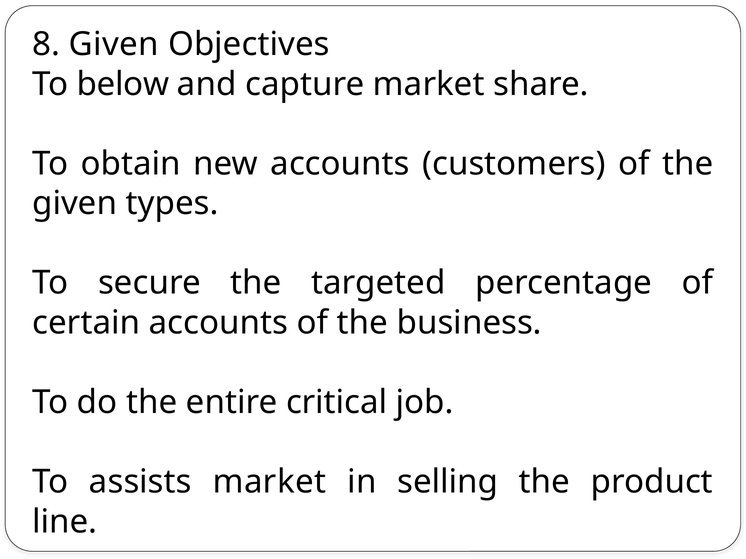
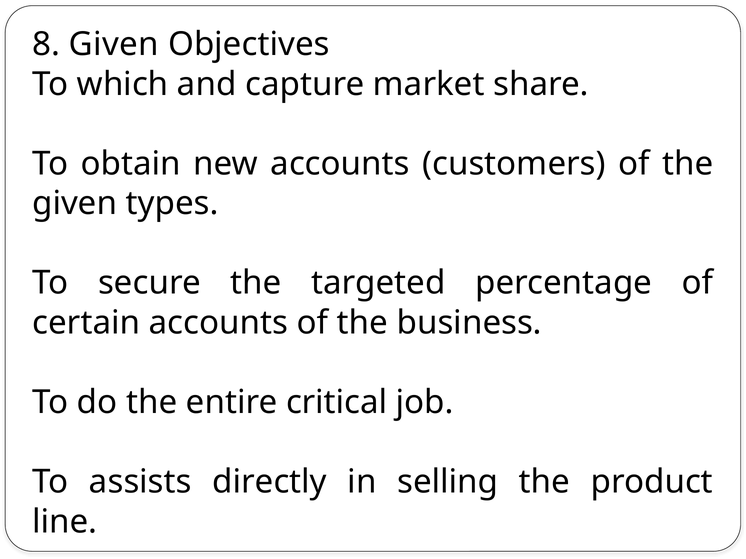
below: below -> which (123, 84)
assists market: market -> directly (270, 482)
